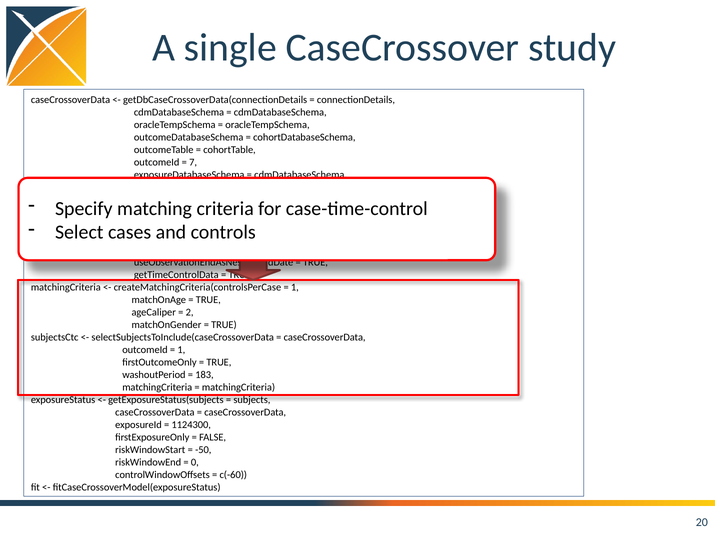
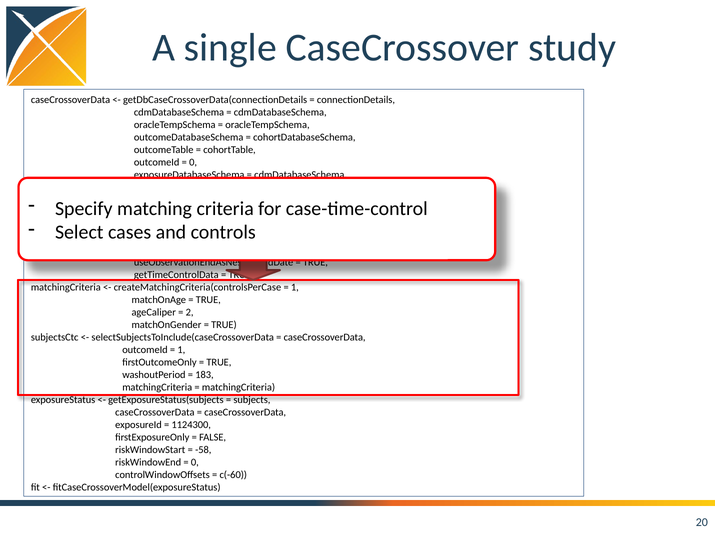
7: 7 -> 0 (193, 162)
-50: -50 -> -58 (203, 450)
